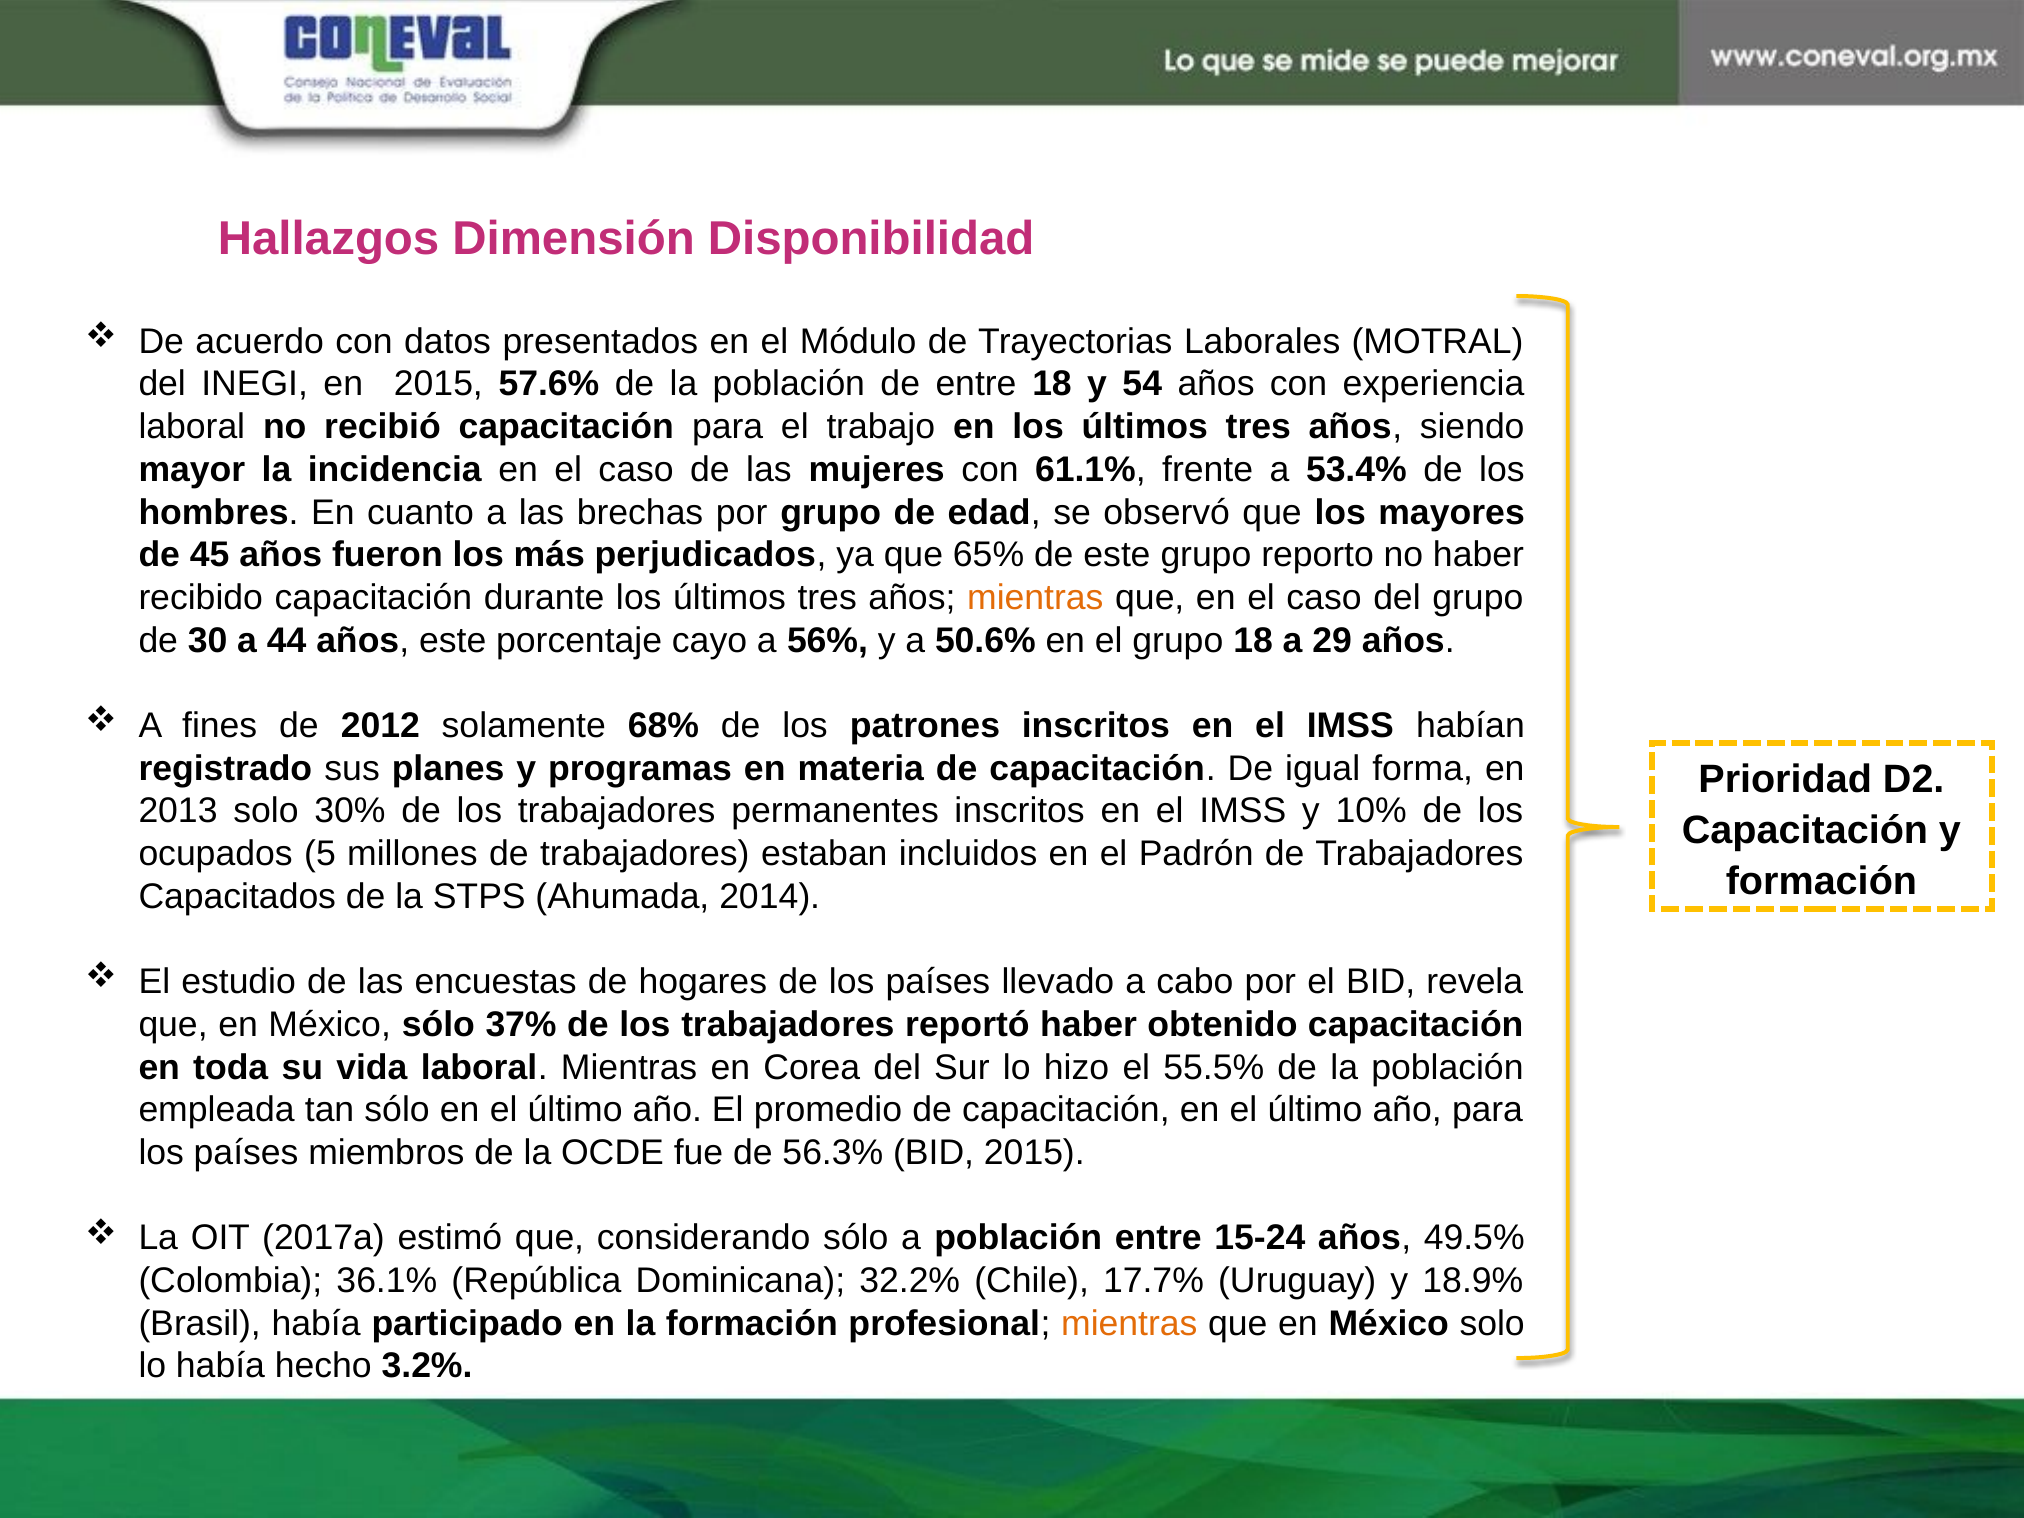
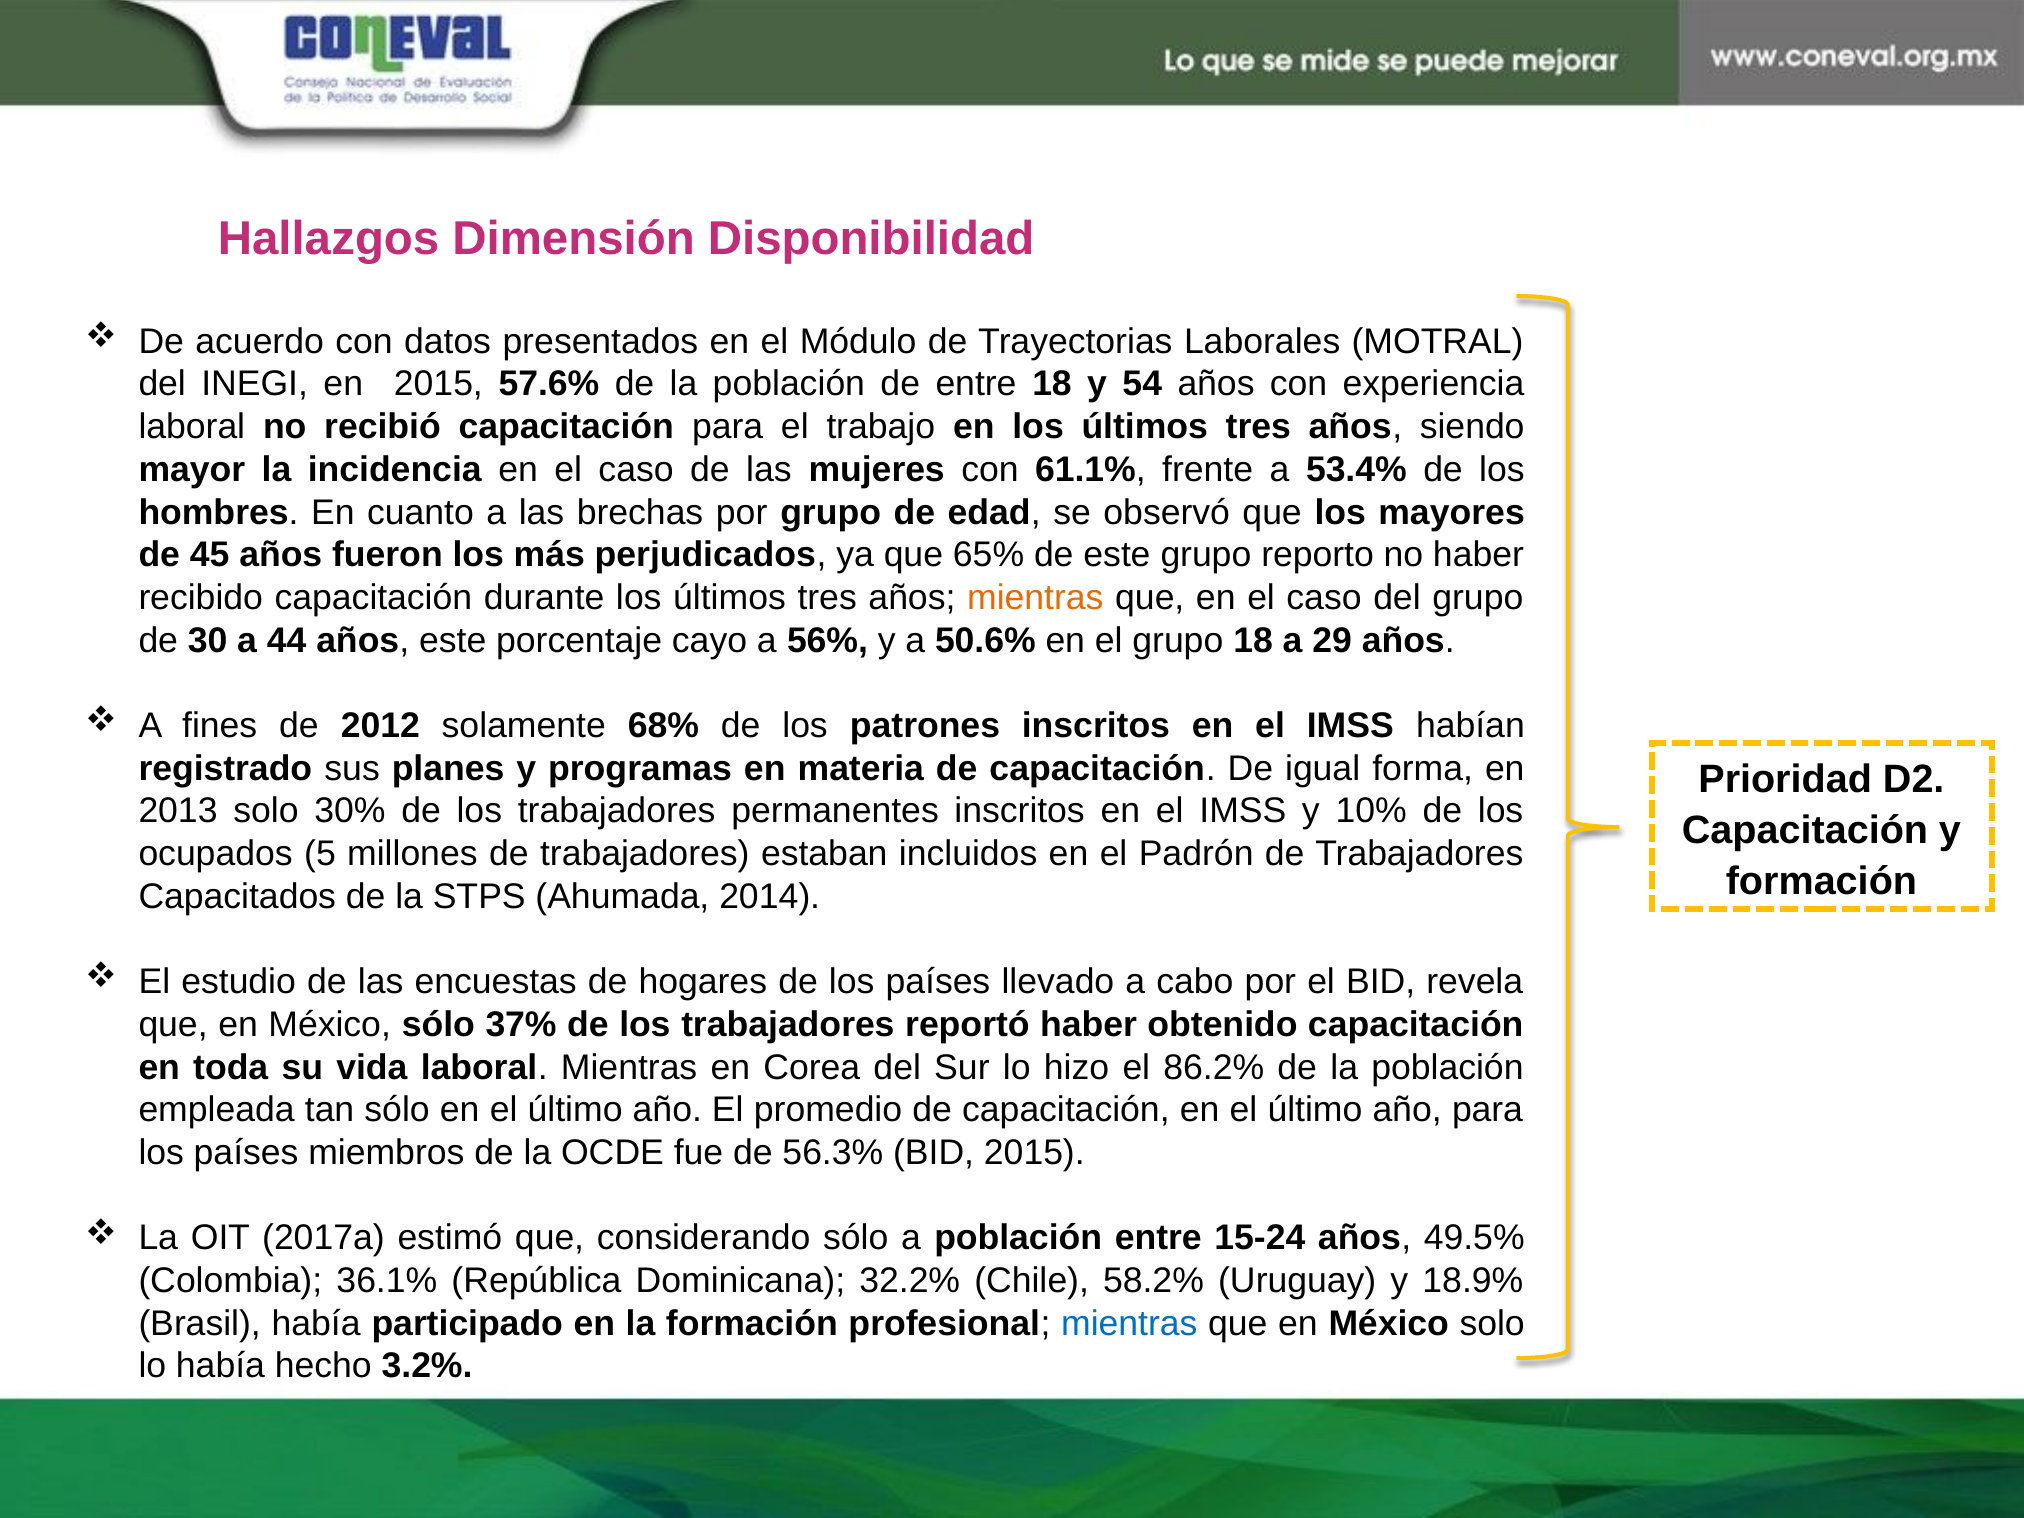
55.5%: 55.5% -> 86.2% (1214, 1067)
17.7%: 17.7% -> 58.2% (1153, 1281)
mientras colour: orange -> blue (1129, 1323)
